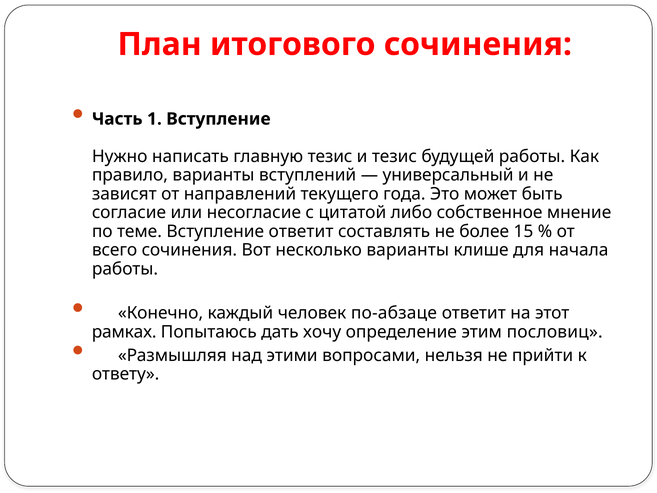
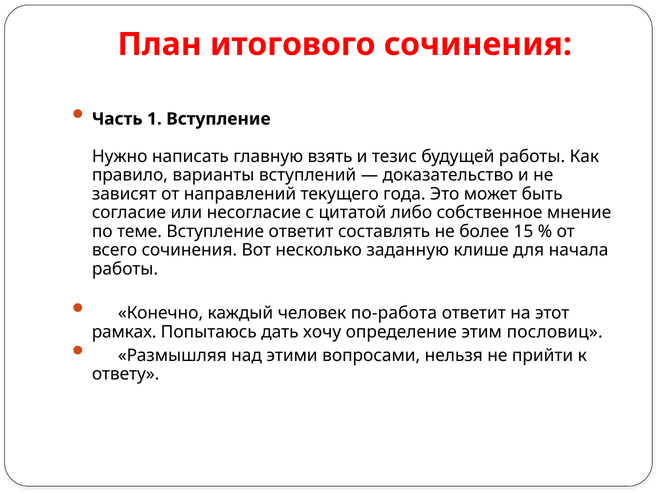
главную тезис: тезис -> взять (330, 156)
универсальный: универсальный -> доказательство (448, 175)
несколько варианты: варианты -> заданную (408, 250)
по-абзаце: по-абзаце -> по-работа (394, 313)
